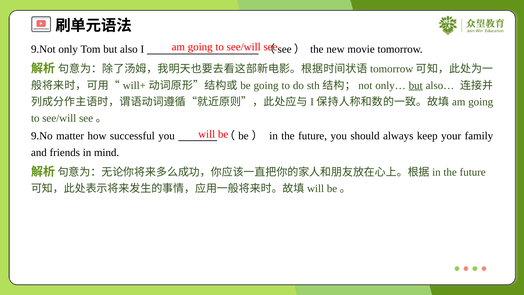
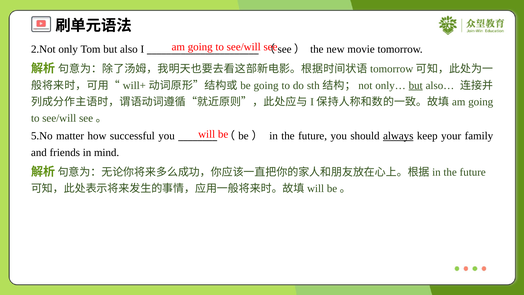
9.Not: 9.Not -> 2.Not (43, 49)
9.No: 9.No -> 5.No (42, 136)
always underline: none -> present (398, 136)
